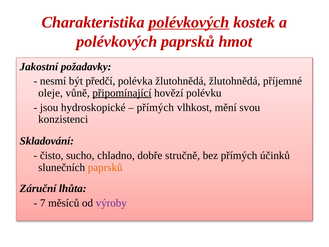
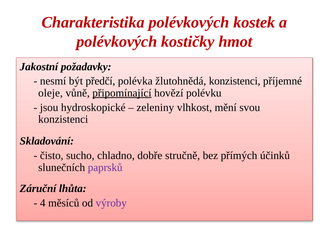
polévkových underline: present -> none (189, 22)
polévkových paprsků: paprsků -> kostičky (188, 41)
žlutohnědá žlutohnědá: žlutohnědá -> konzistenci (235, 81)
přímých: přímých -> zeleniny (155, 107)
paprsků colour: orange -> purple (105, 167)
7: 7 -> 4 (43, 203)
